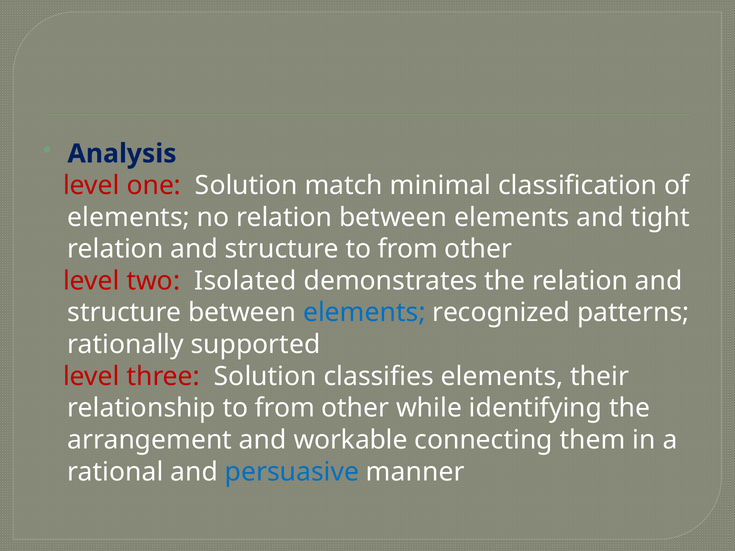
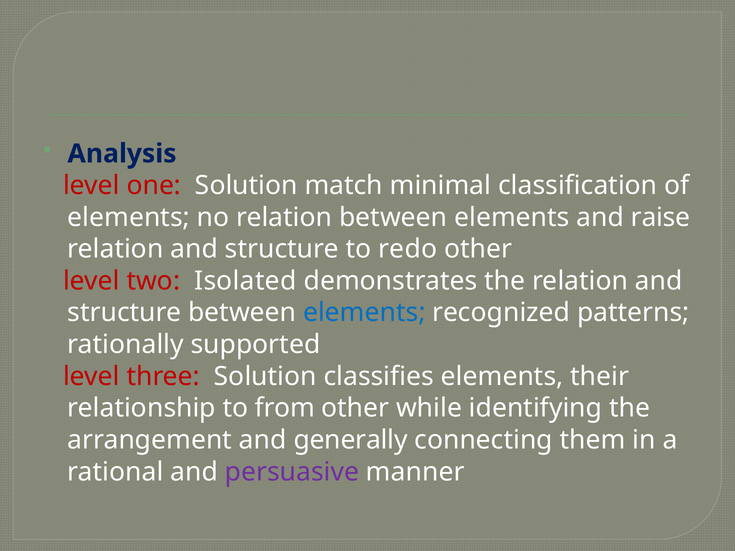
tight: tight -> raise (660, 217)
structure to from: from -> redo (408, 249)
workable: workable -> generally (351, 440)
persuasive colour: blue -> purple (292, 472)
